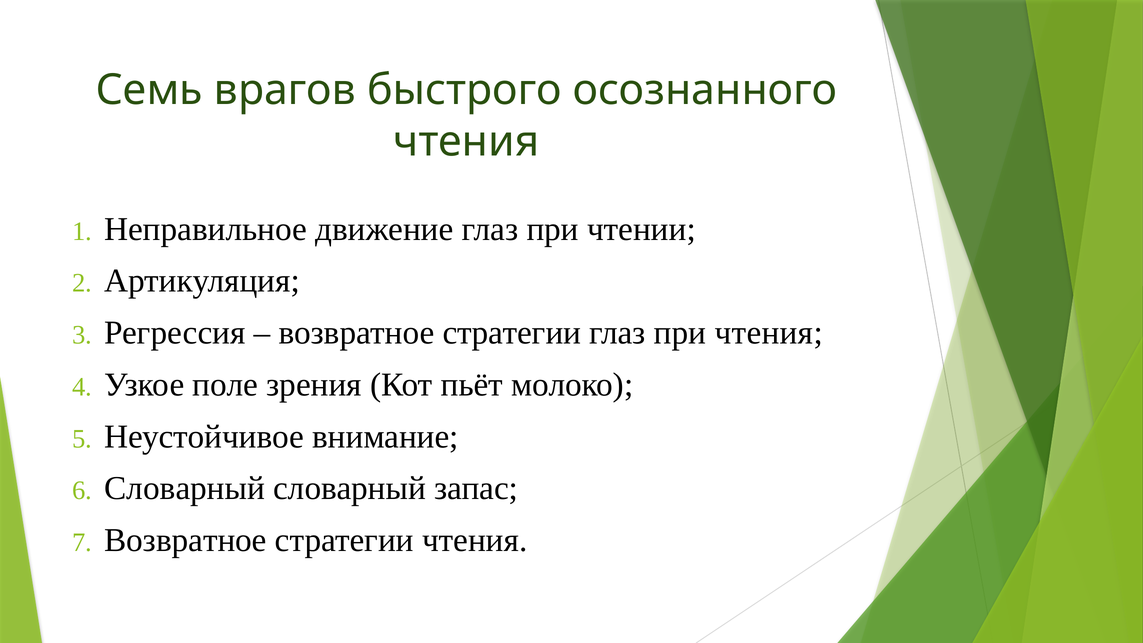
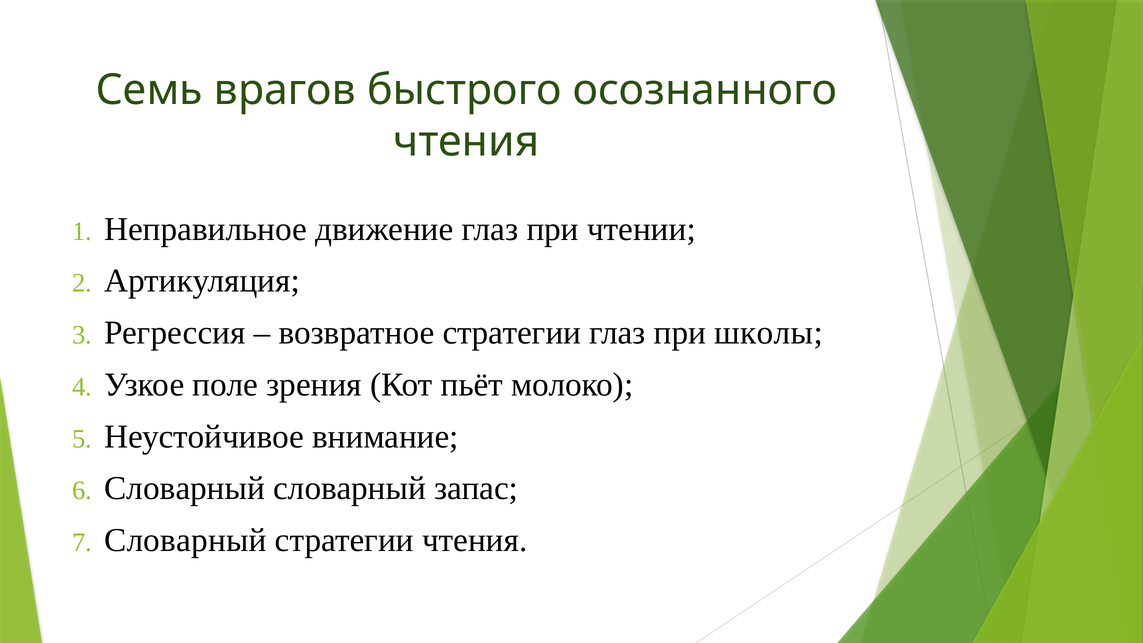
при чтения: чтения -> школы (769, 333)
Возвратное: Возвратное -> Словарный (185, 540)
